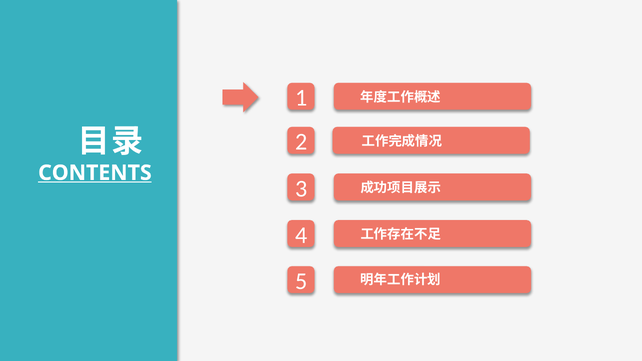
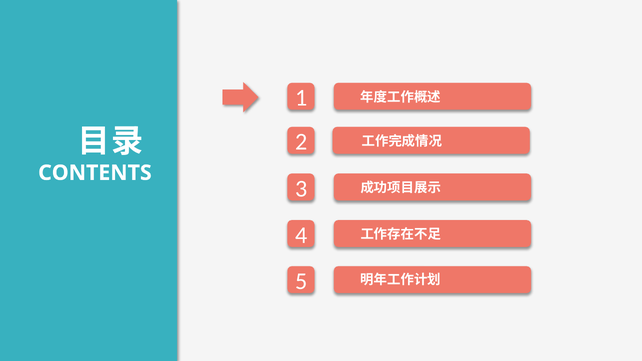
CONTENTS underline: present -> none (95, 173)
